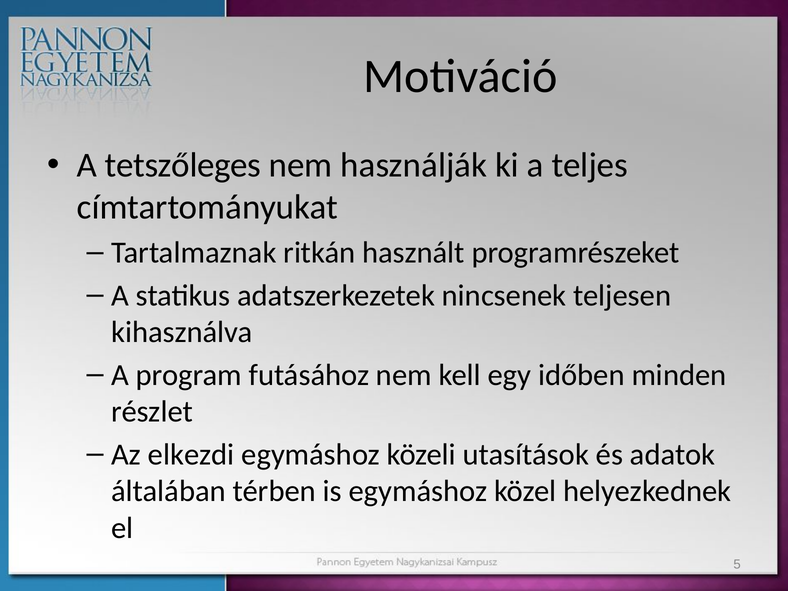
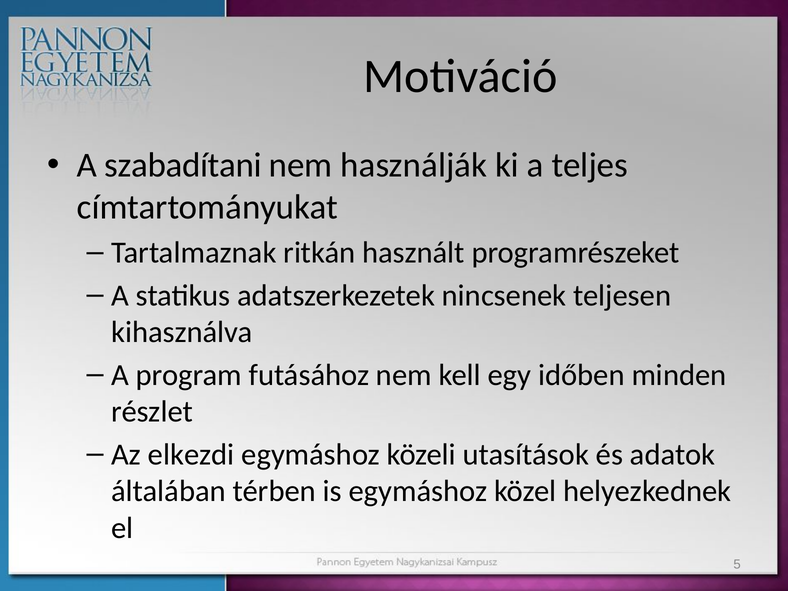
tetszőleges: tetszőleges -> szabadítani (183, 165)
